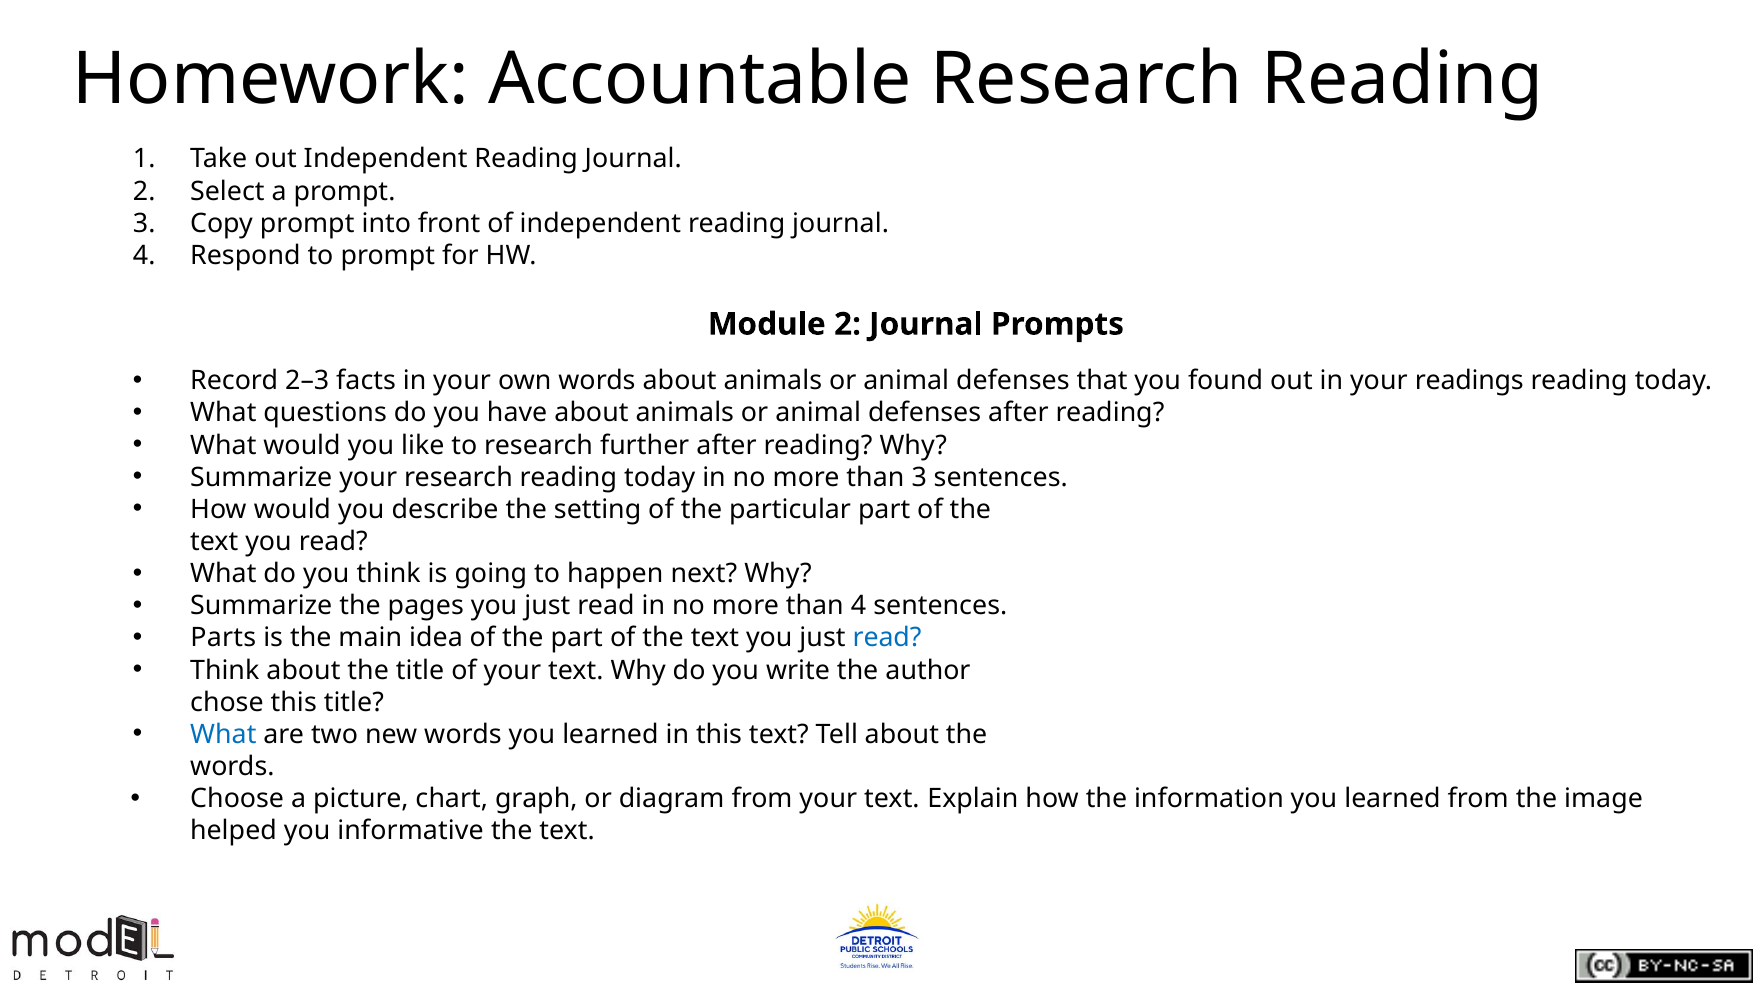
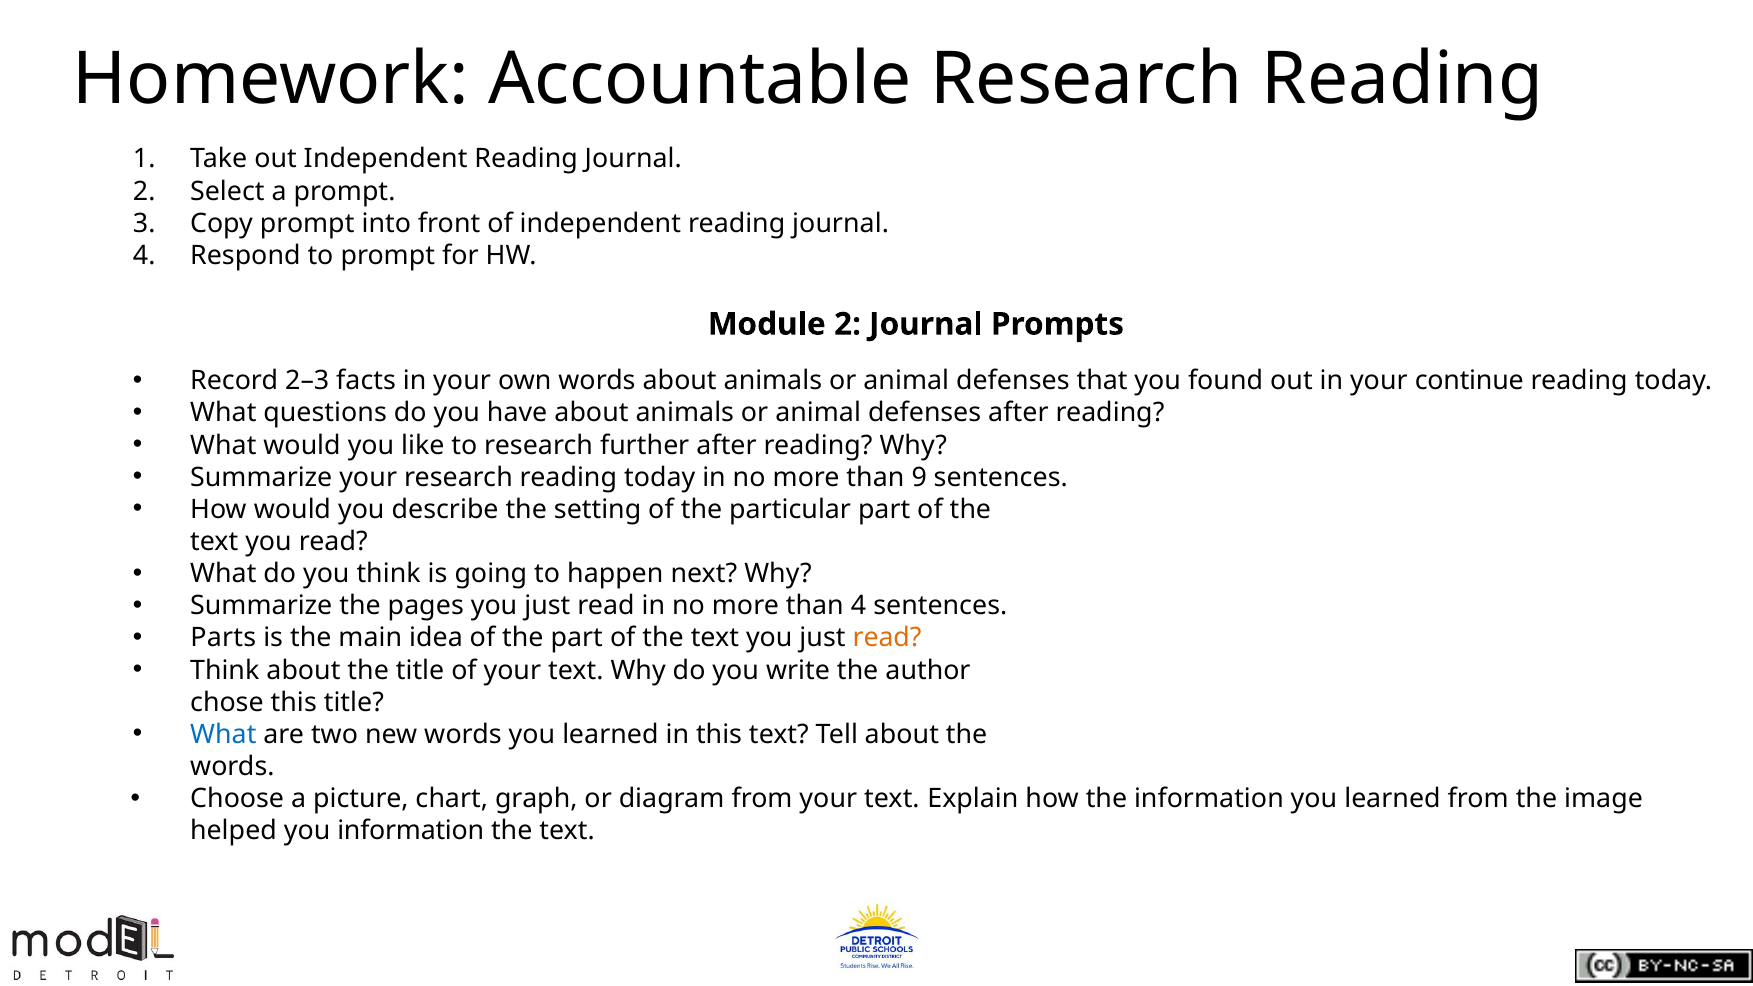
readings: readings -> continue (1469, 381)
than 3: 3 -> 9 (919, 477)
read colour: blue -> orange (887, 638)
you informative: informative -> information (411, 831)
